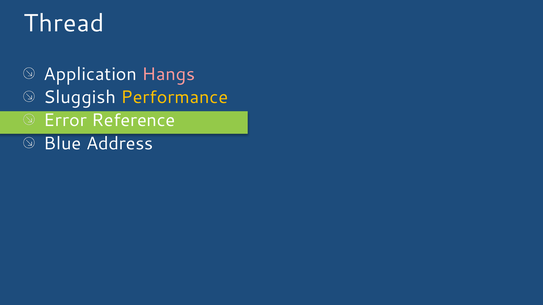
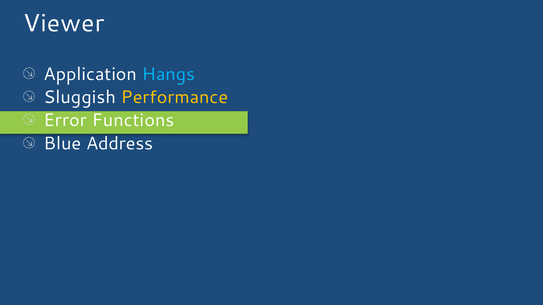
Thread: Thread -> Viewer (64, 23)
Hangs colour: pink -> light blue (169, 74)
Reference: Reference -> Functions (133, 120)
